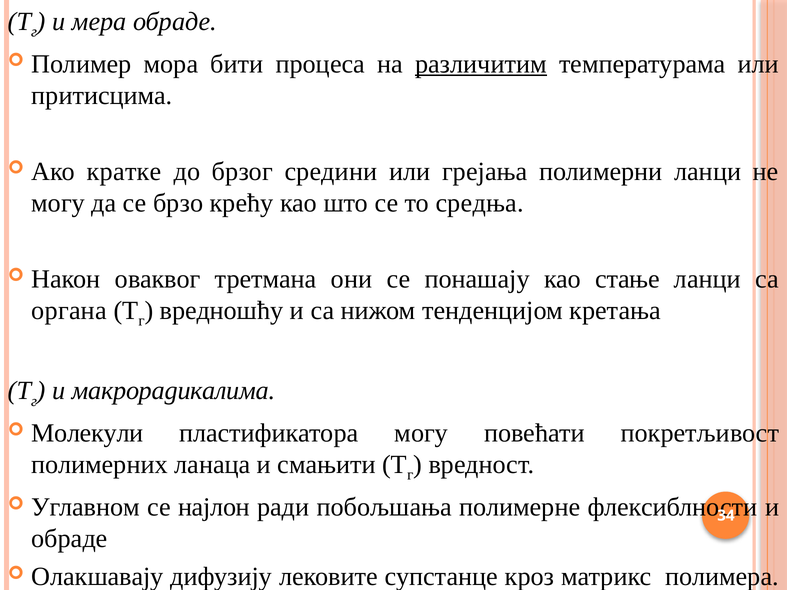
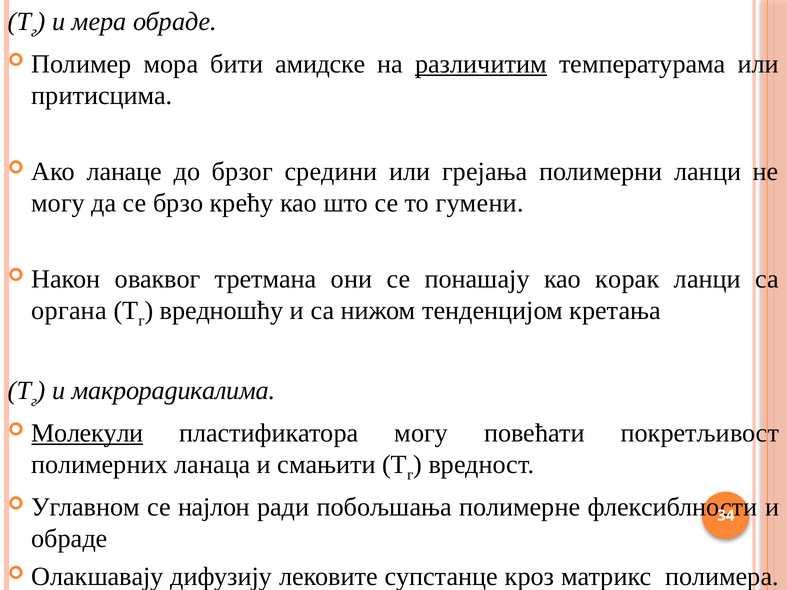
процеса: процеса -> амидске (320, 64)
кратке: кратке -> ланаце (124, 171)
средња: средња -> гумени (480, 203)
стање: стање -> корак (627, 279)
Молекули underline: none -> present (87, 433)
